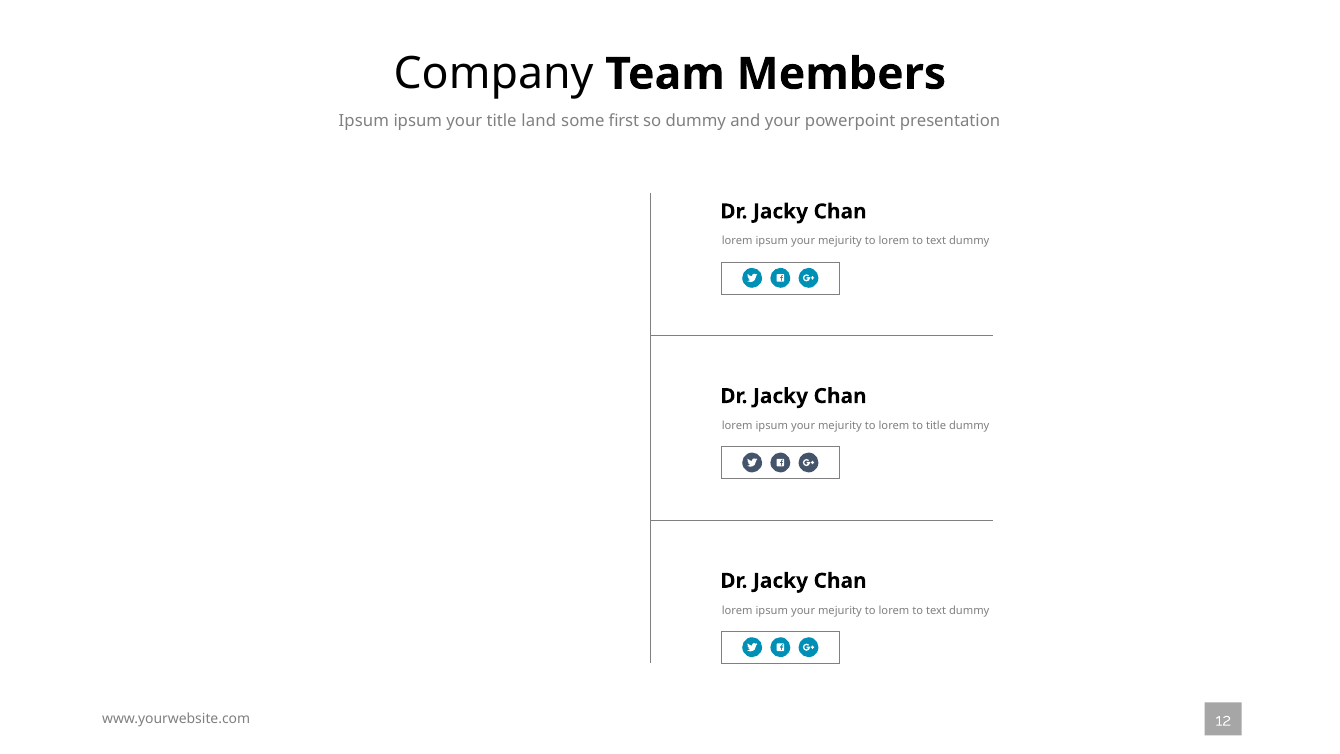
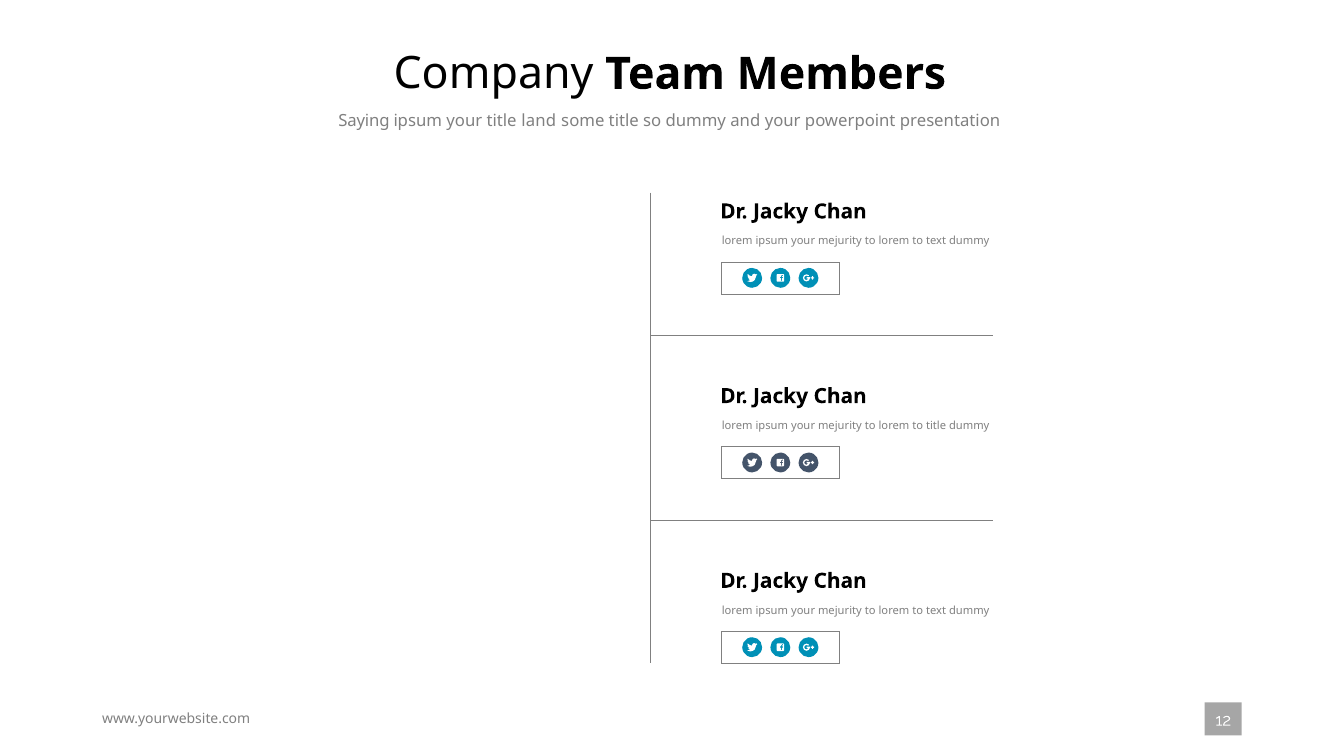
Ipsum: Ipsum -> Saying (364, 121)
some first: first -> title (624, 121)
